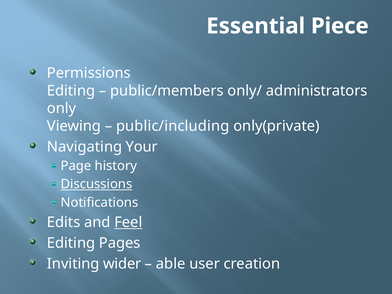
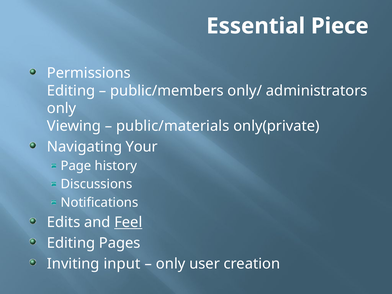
public/including: public/including -> public/materials (173, 126)
Discussions underline: present -> none (96, 184)
wider: wider -> input (122, 264)
able: able -> only (171, 264)
